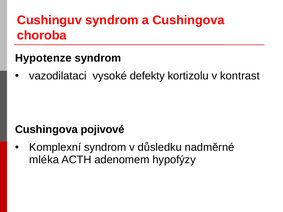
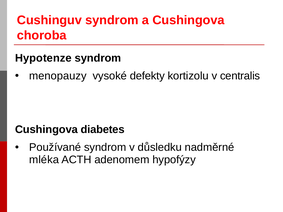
vazodilataci: vazodilataci -> menopauzy (58, 76)
kontrast: kontrast -> centralis (240, 76)
pojivové: pojivové -> diabetes (103, 130)
Komplexní: Komplexní -> Používané (55, 147)
